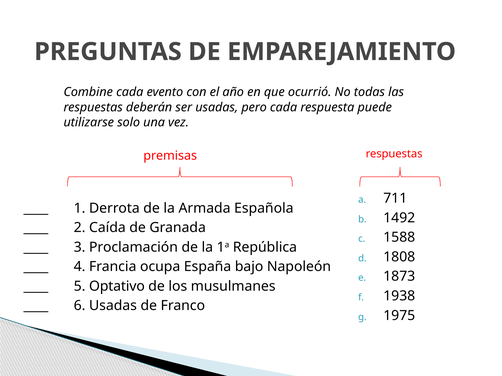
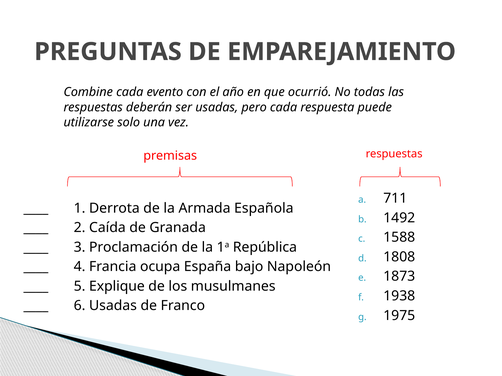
Optativo: Optativo -> Explique (117, 287)
